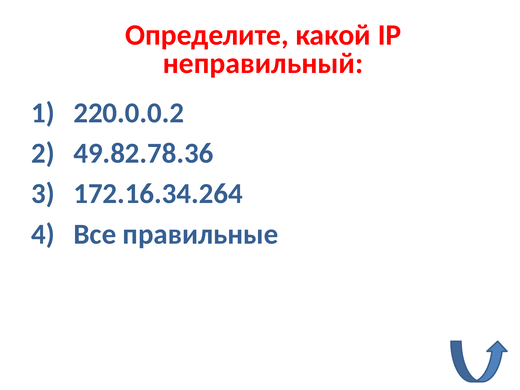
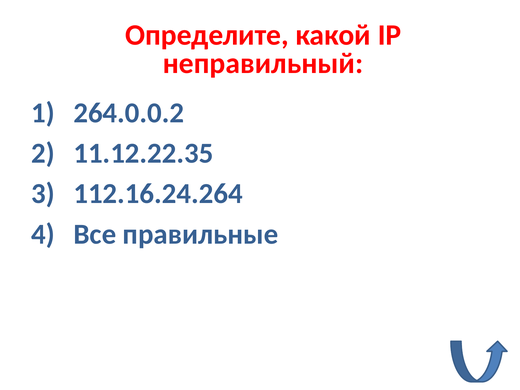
220.0.0.2: 220.0.0.2 -> 264.0.0.2 (129, 113)
49.82.78.36: 49.82.78.36 -> 11.12.22.35 (143, 153)
172.16.34.264: 172.16.34.264 -> 112.16.24.264 (158, 194)
